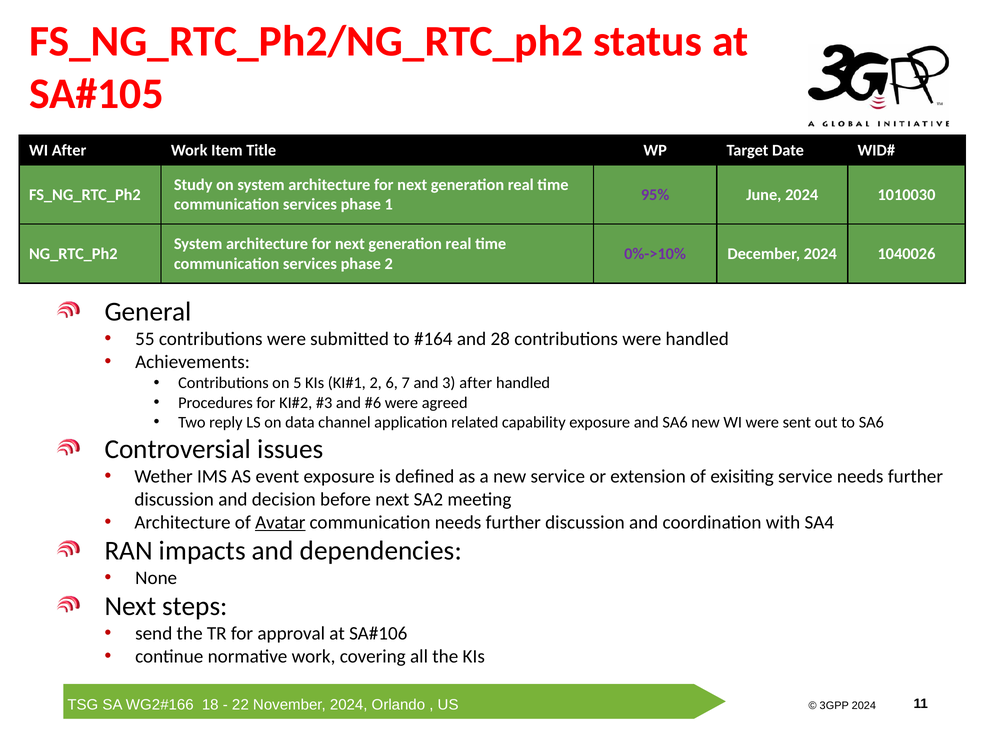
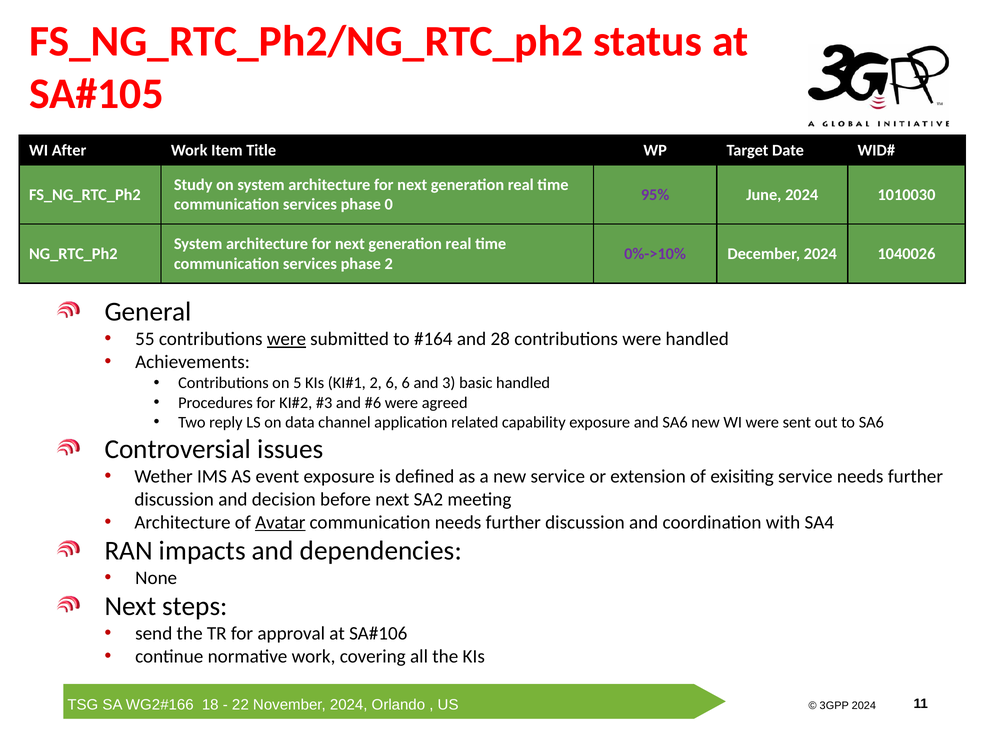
1: 1 -> 0 (389, 205)
were underline: none -> present (286, 339)
6 7: 7 -> 6 (406, 383)
3 after: after -> basic (476, 383)
